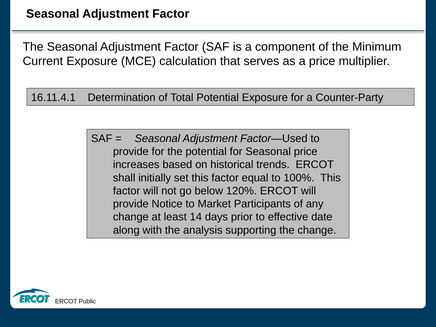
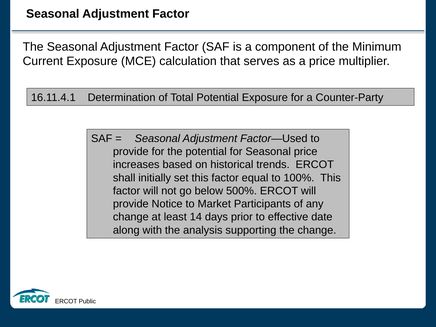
120%: 120% -> 500% (242, 191)
